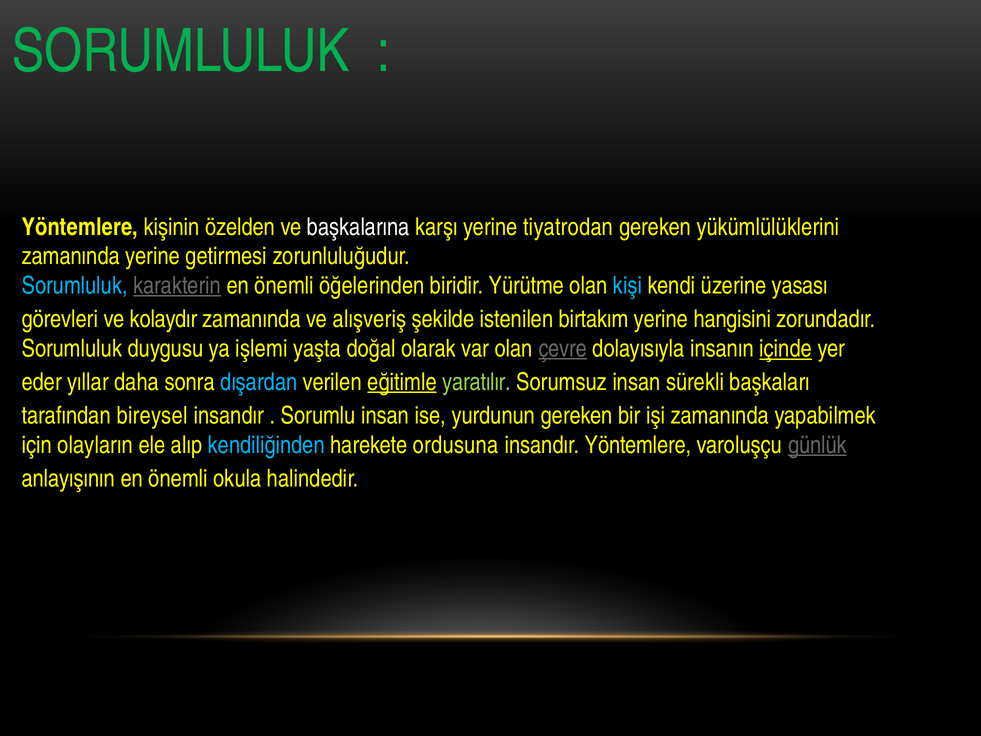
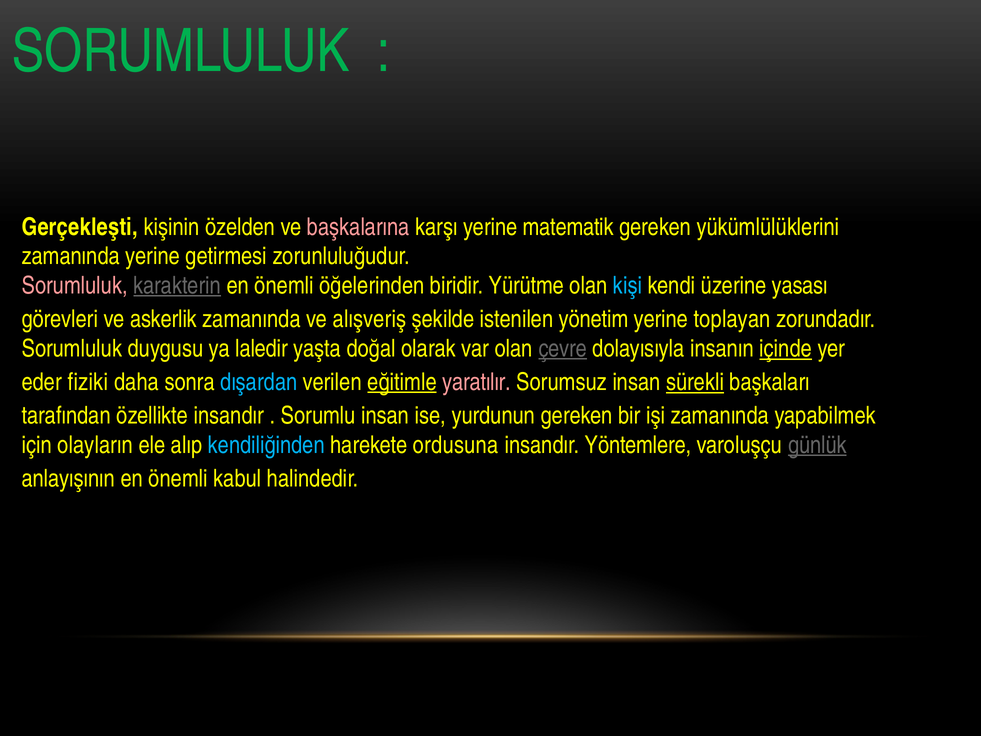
Yöntemlere: Yöntemlere -> Gerçekleşti (80, 227)
başkalarına colour: white -> pink (358, 227)
tiyatrodan: tiyatrodan -> matematik (568, 227)
Sorumluluk colour: light blue -> pink (75, 286)
kolaydır: kolaydır -> askerlik (164, 319)
birtakım: birtakım -> yönetim (594, 319)
hangisini: hangisini -> toplayan (732, 319)
işlemi: işlemi -> laledir (262, 349)
yıllar: yıllar -> fiziki (88, 382)
yaratılır colour: light green -> pink (477, 382)
sürekli underline: none -> present (695, 382)
bireysel: bireysel -> özellikte (152, 416)
okula: okula -> kabul (237, 479)
